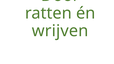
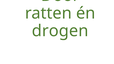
wrijven: wrijven -> drogen (60, 31)
